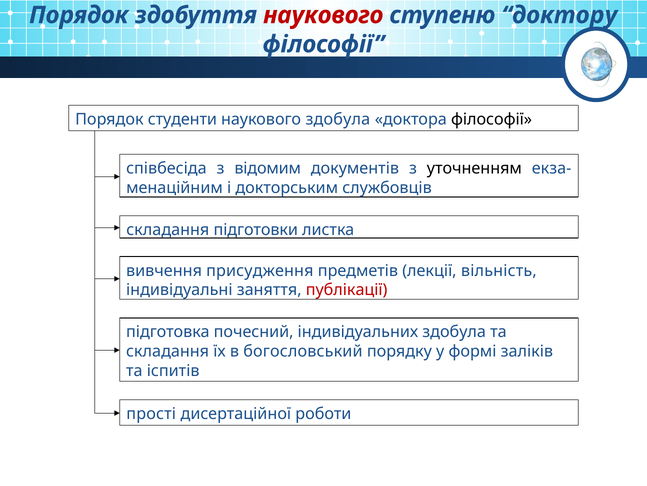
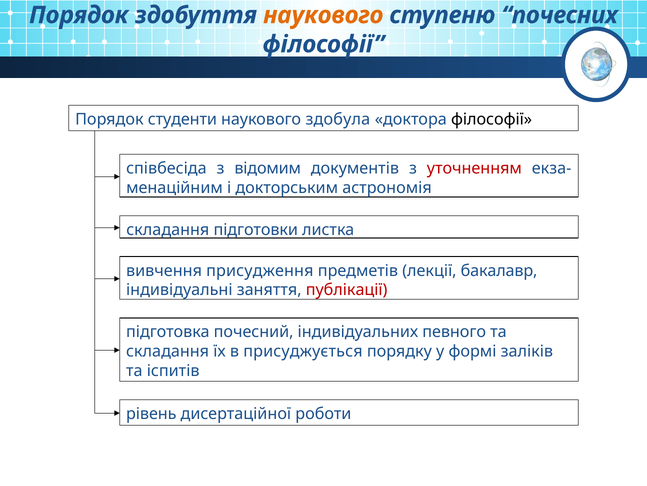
наукового colour: red -> orange (323, 15)
доктору: доктору -> почесних (560, 15)
уточненням colour: black -> red (474, 168)
службовців: службовців -> астрономія (387, 188)
вільність: вільність -> бакалавр (499, 270)
індивідуальних здобула: здобула -> певного (454, 332)
богословський: богословський -> присуджується (303, 351)
прості: прості -> рівень (151, 413)
